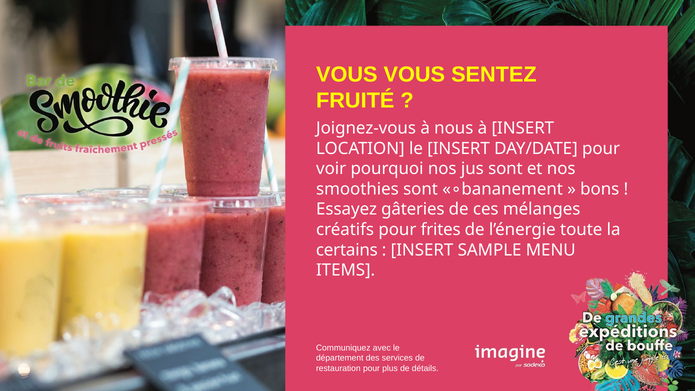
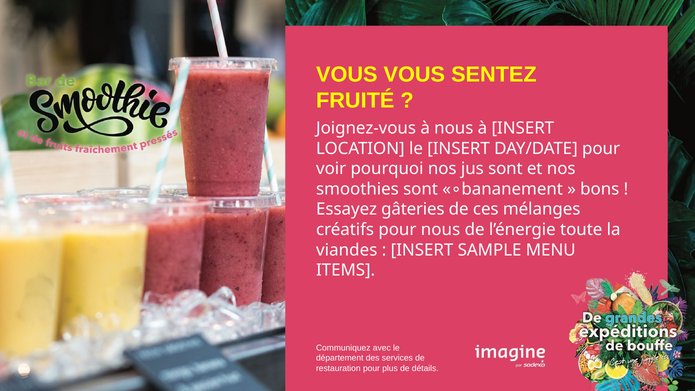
pour frites: frites -> nous (441, 230)
certains: certains -> viandes (347, 250)
